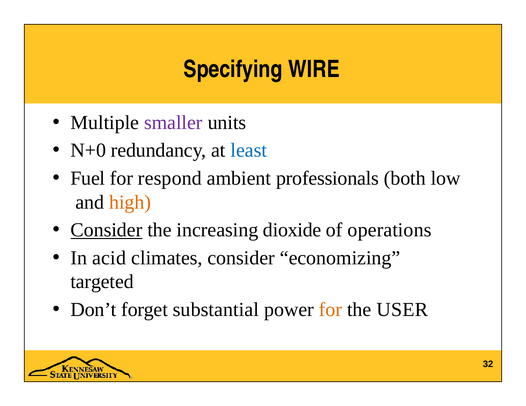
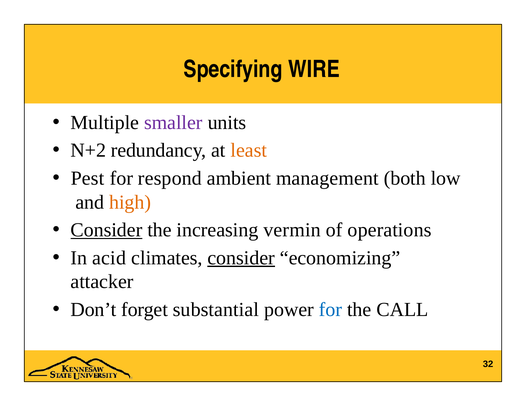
N+0: N+0 -> N+2 (88, 151)
least colour: blue -> orange (249, 151)
Fuel: Fuel -> Pest (88, 178)
professionals: professionals -> management (327, 178)
dioxide: dioxide -> vermin (292, 230)
consider underline: none -> present (241, 258)
targeted: targeted -> attacker (102, 282)
for colour: orange -> blue (330, 310)
USER: USER -> CALL (402, 310)
